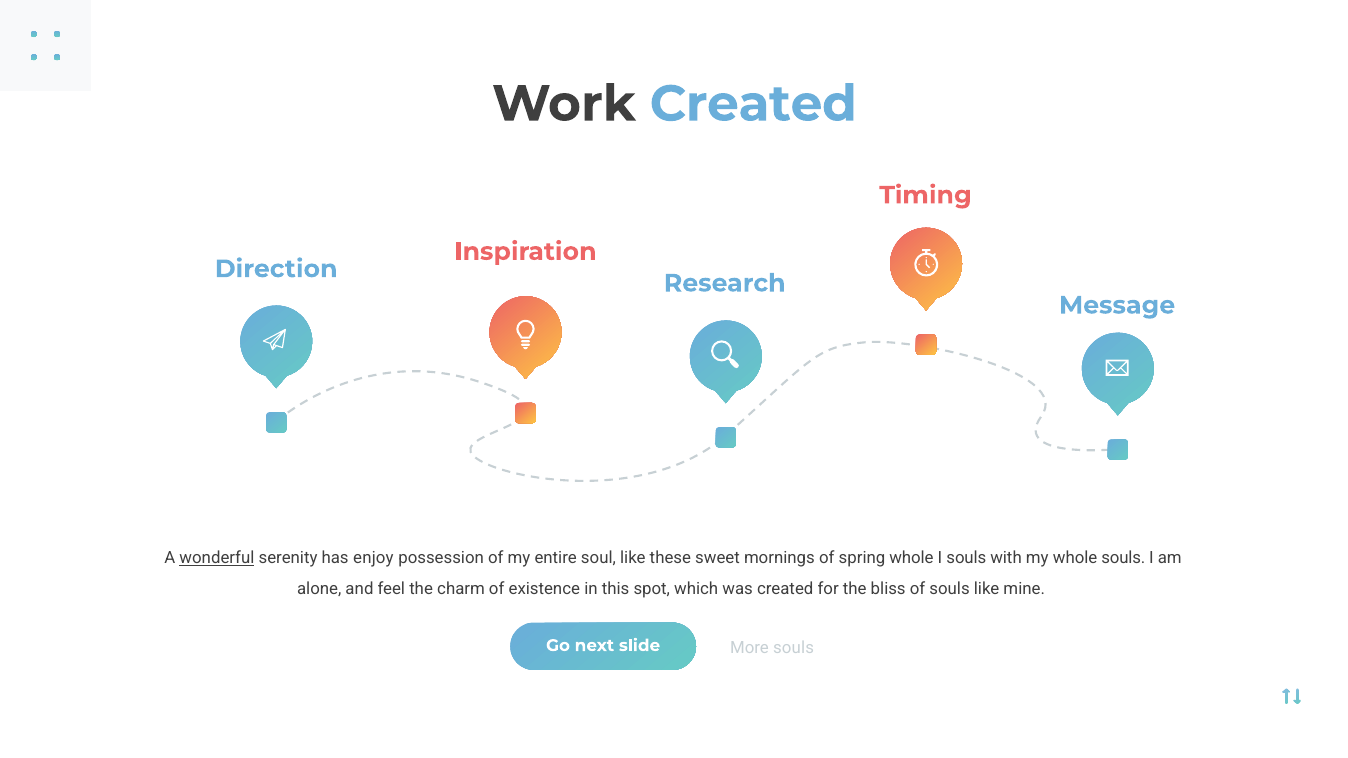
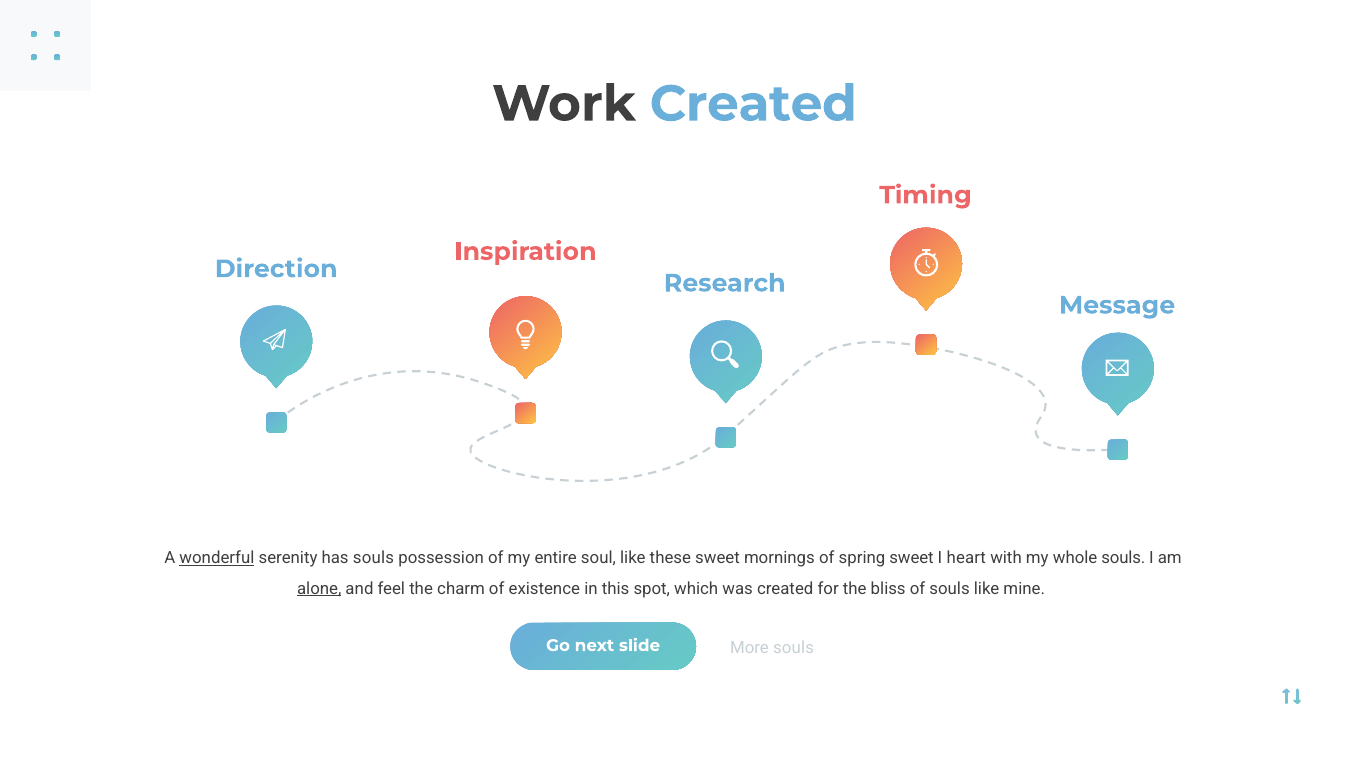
has enjoy: enjoy -> souls (373, 559)
spring whole: whole -> sweet (912, 559)
I souls: souls -> heart (966, 559)
alone underline: none -> present (319, 589)
